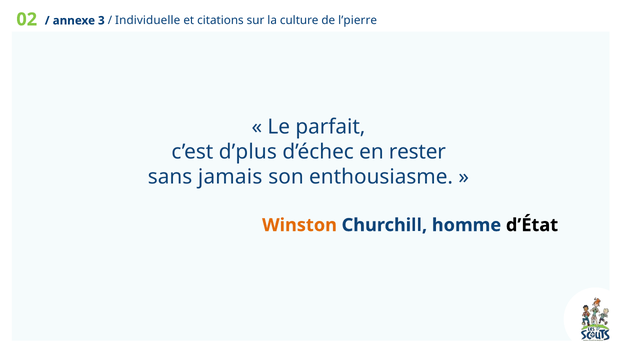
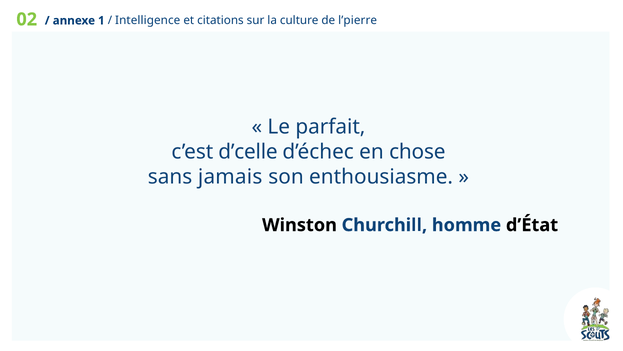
3: 3 -> 1 (101, 21)
Individuelle: Individuelle -> Intelligence (148, 21)
d’plus: d’plus -> d’celle (248, 152)
rester: rester -> chose (417, 152)
Winston colour: orange -> black (300, 225)
